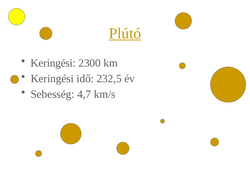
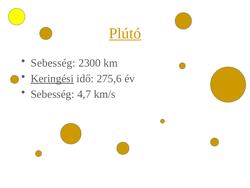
Keringési: Keringési -> Sebesség (53, 63)
Keringési underline: none -> present (52, 78)
232,5: 232,5 -> 275,6 (109, 78)
